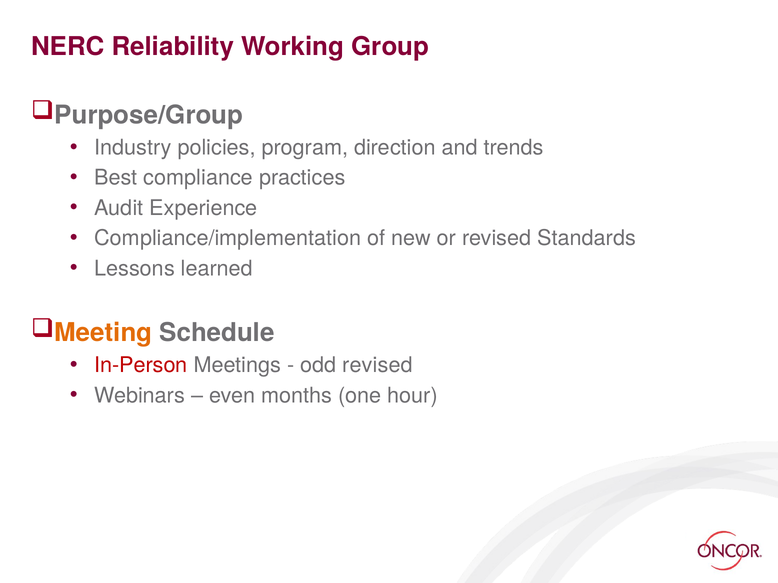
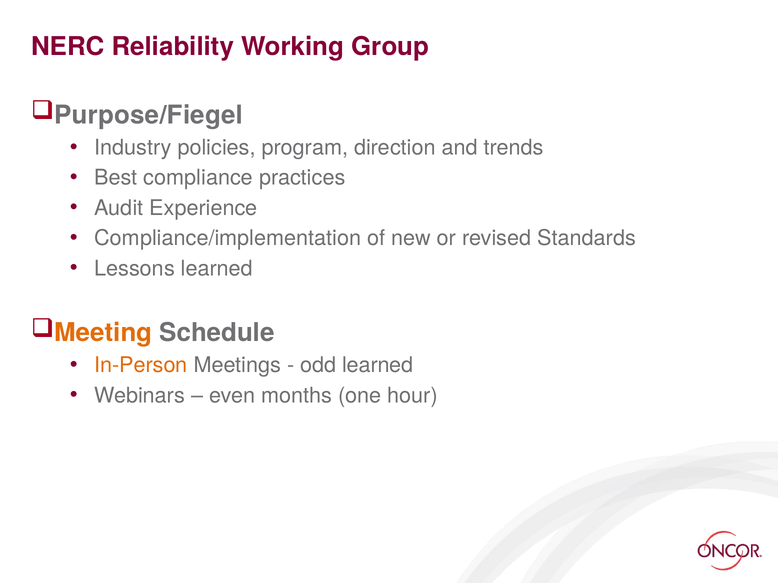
Purpose/Group: Purpose/Group -> Purpose/Fiegel (149, 115)
In-Person colour: red -> orange (141, 366)
odd revised: revised -> learned (378, 366)
